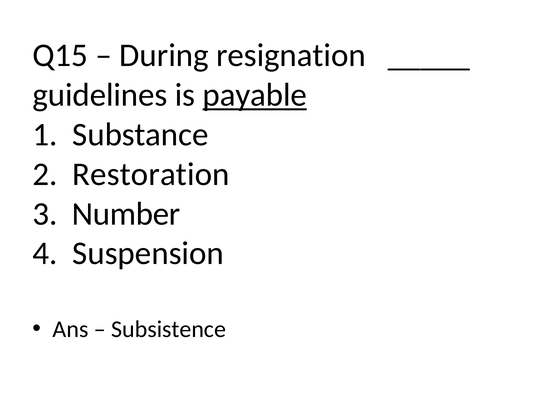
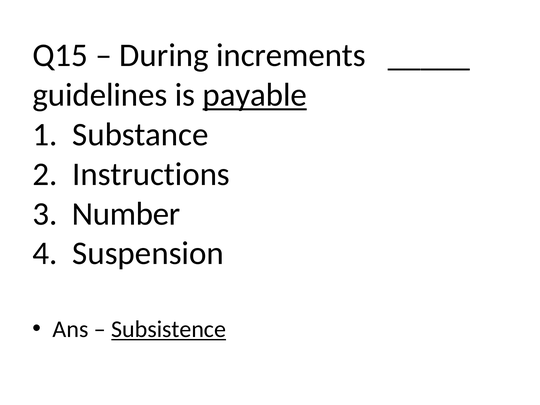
resignation: resignation -> increments (291, 55)
Restoration: Restoration -> Instructions (151, 174)
Subsistence underline: none -> present (169, 329)
